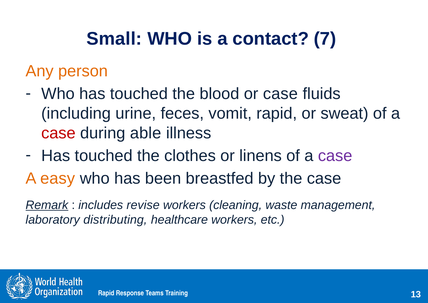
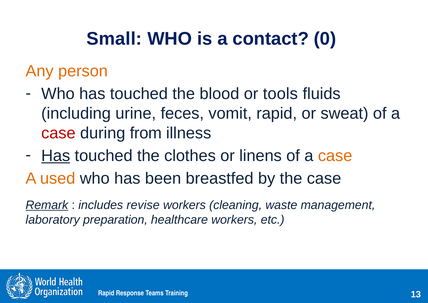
7: 7 -> 0 (325, 39)
or case: case -> tools (280, 94)
able: able -> from (146, 133)
Has underline: none -> present (56, 156)
case colour: purple -> orange (335, 156)
easy: easy -> used (58, 178)
distributing: distributing -> preparation (115, 219)
